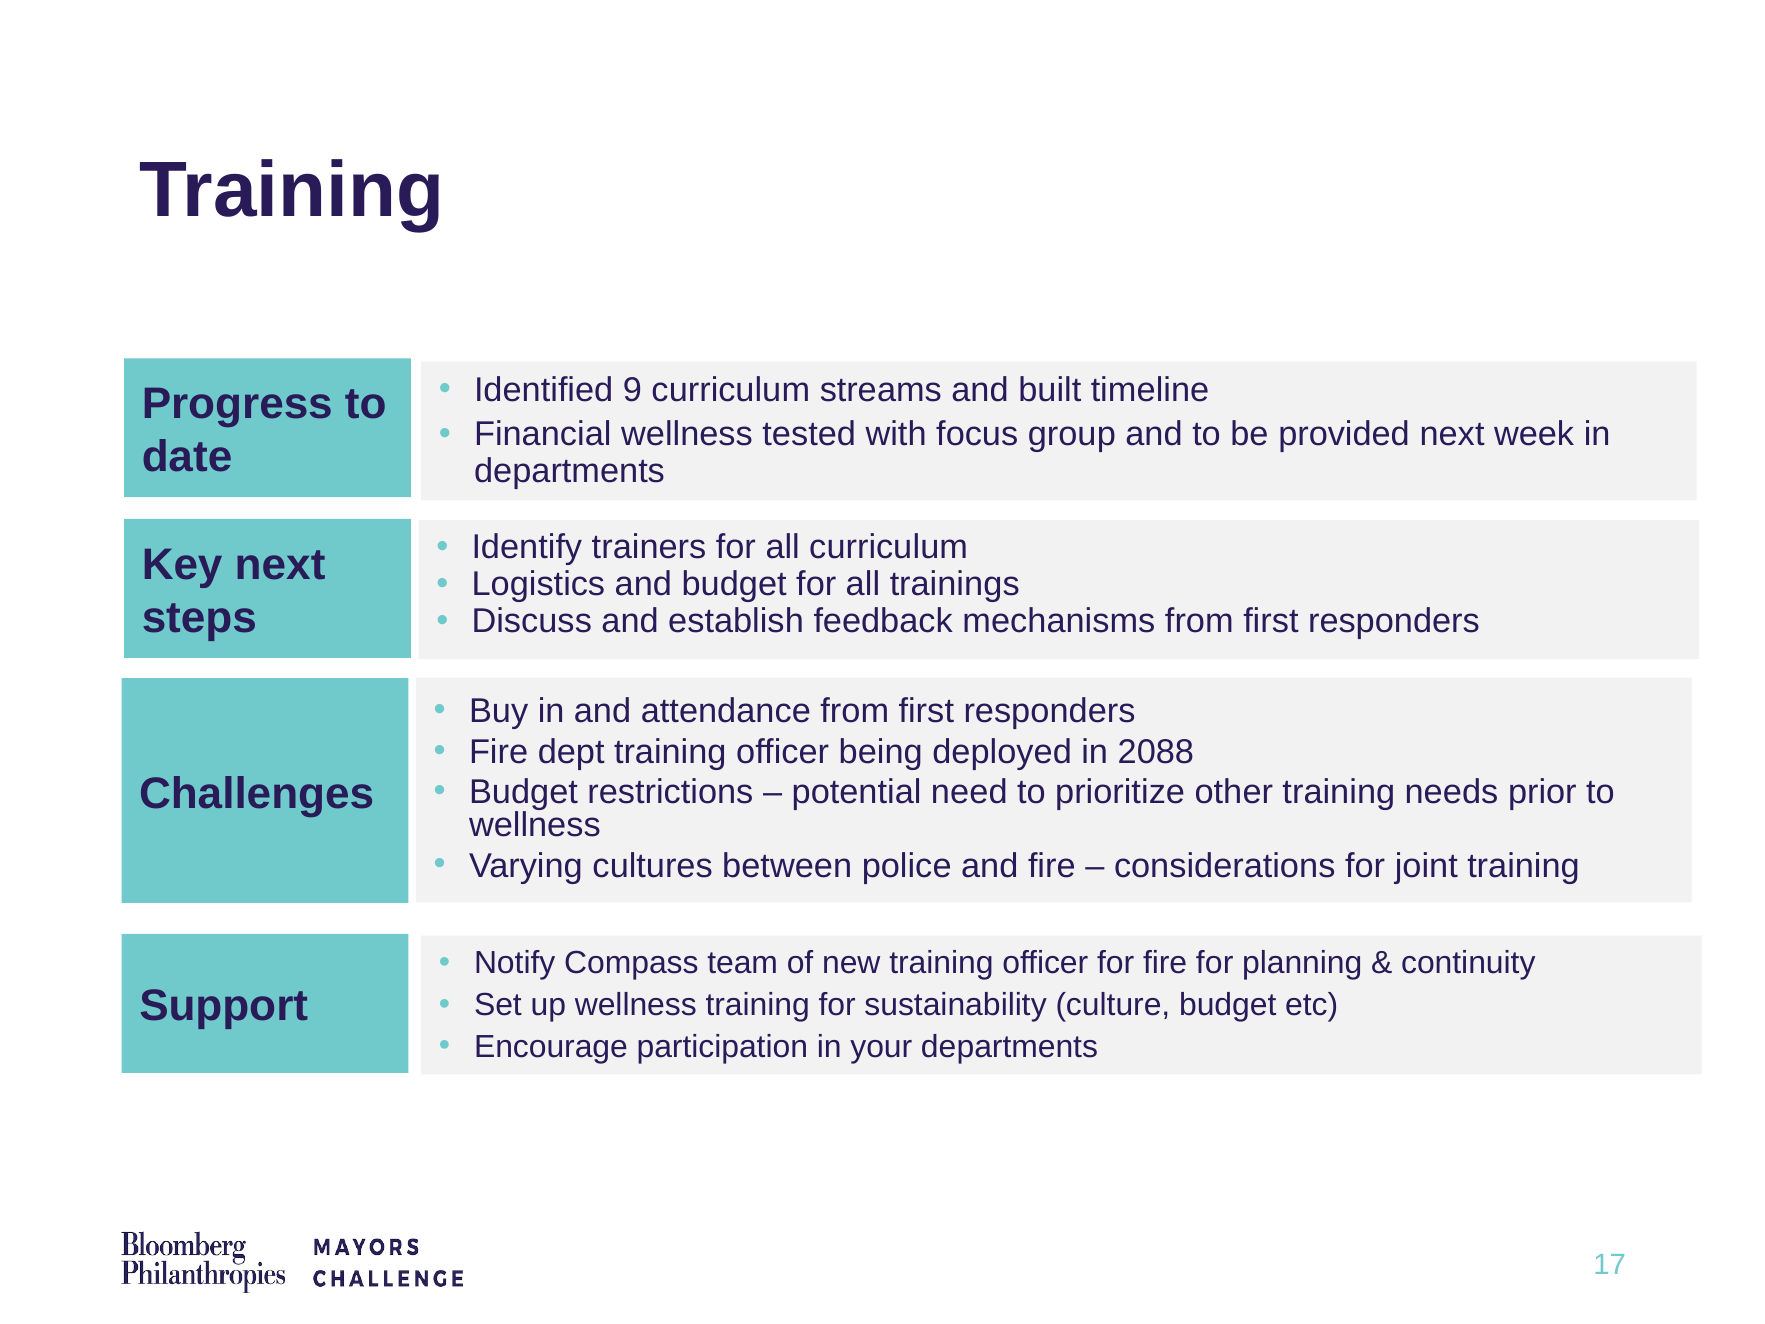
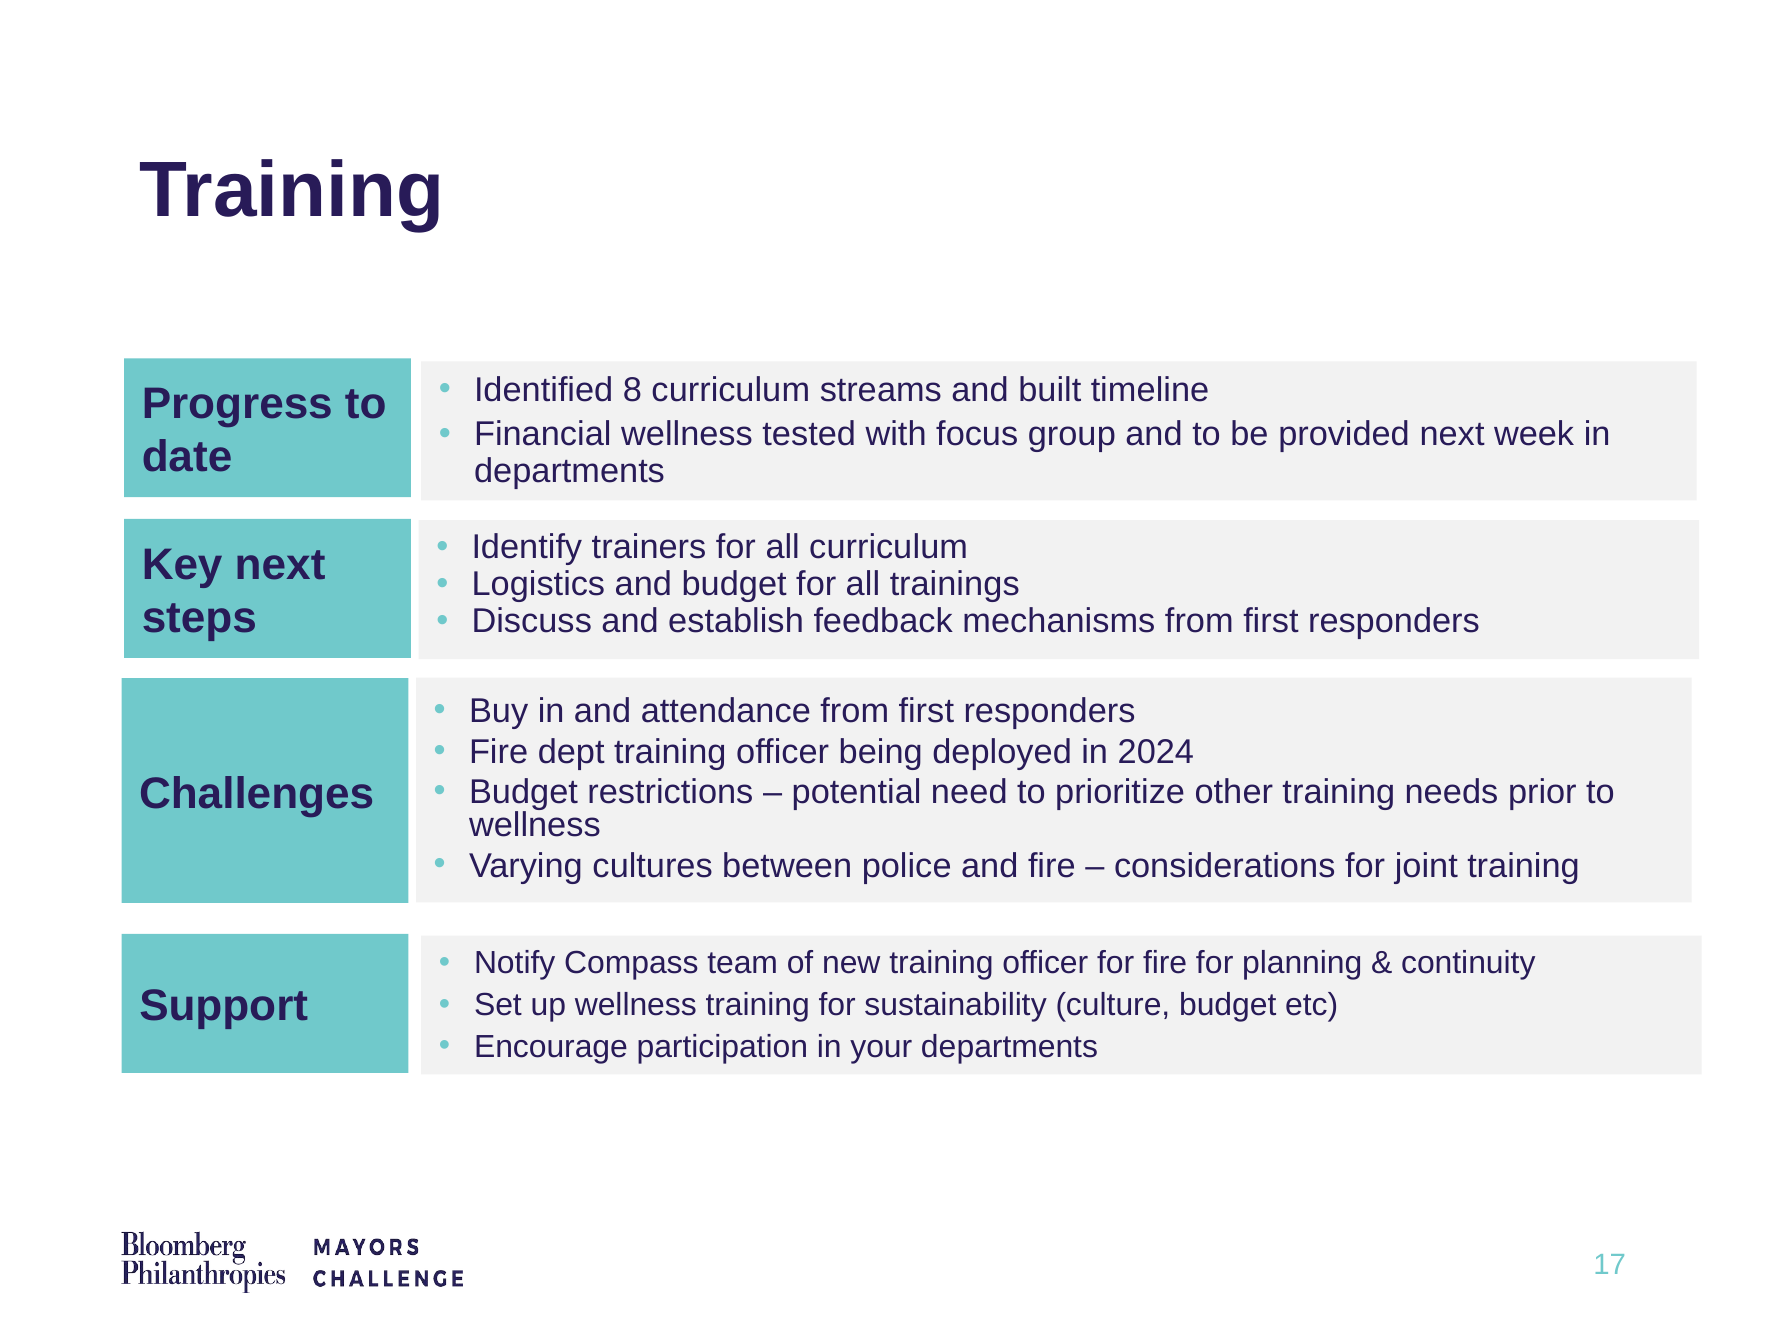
9: 9 -> 8 (633, 390)
2088: 2088 -> 2024 (1156, 752)
